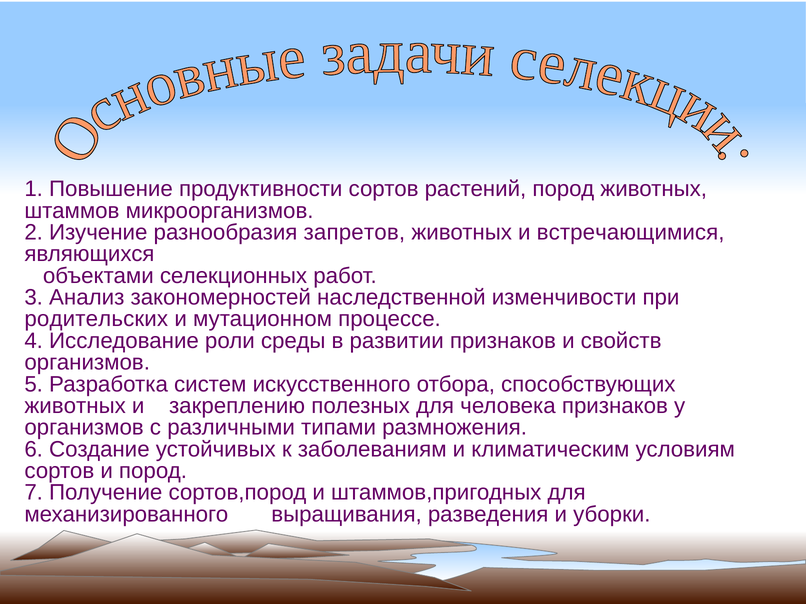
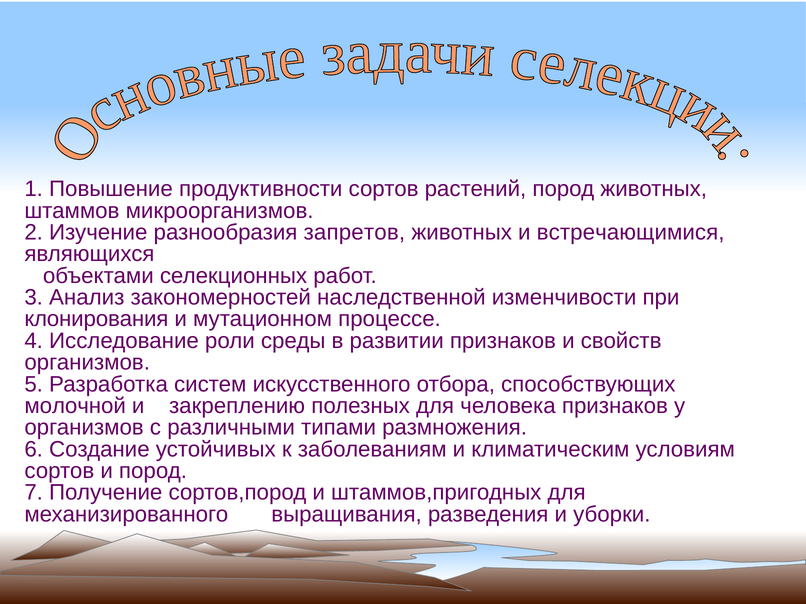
родительских: родительских -> клонирования (96, 319)
животных: животных -> молочной (75, 406)
